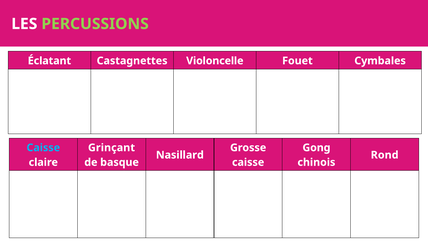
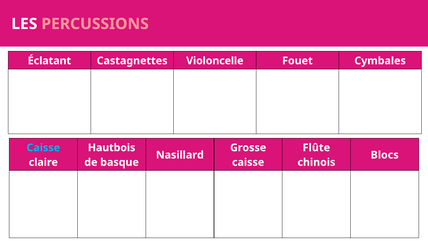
PERCUSSIONS colour: light green -> pink (95, 24)
Grinçant: Grinçant -> Hautbois (112, 148)
Gong: Gong -> Flûte (316, 148)
Rond: Rond -> Blocs (385, 155)
